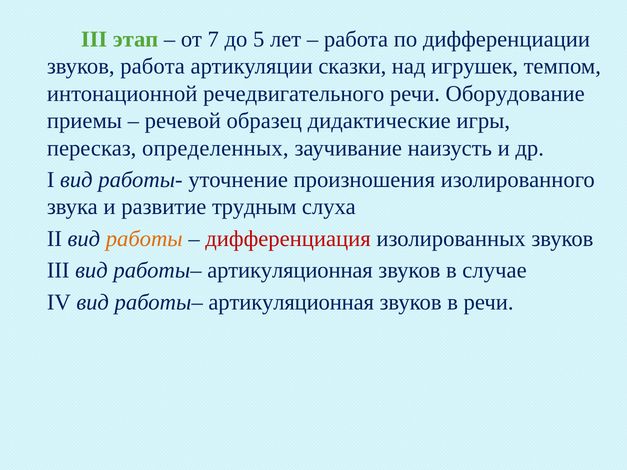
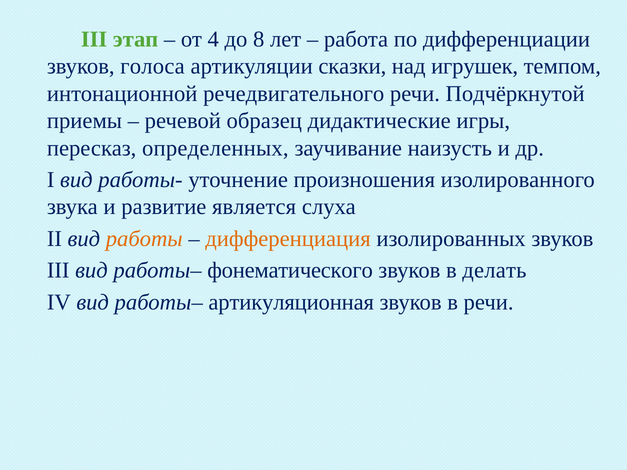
7: 7 -> 4 (213, 39)
5: 5 -> 8 (259, 39)
звуков работа: работа -> голоса (152, 66)
Оборудование: Оборудование -> Подчёркнутой (515, 94)
трудным: трудным -> является (254, 207)
дифференциация colour: red -> orange (288, 239)
III вид работы– артикуляционная: артикуляционная -> фонематического (290, 271)
случае: случае -> делать (494, 271)
